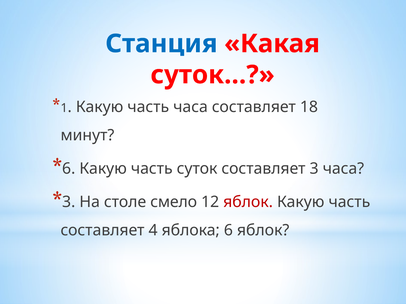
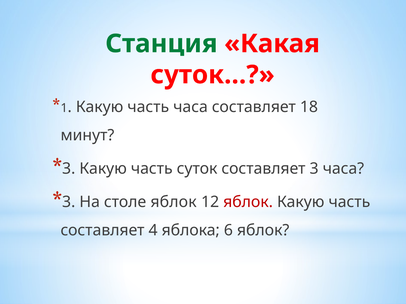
Станция colour: blue -> green (161, 44)
6: 6 -> 3 (69, 169)
столе смело: смело -> яблок (174, 202)
